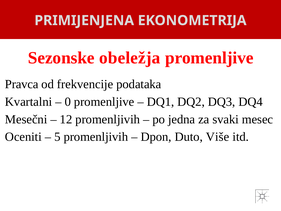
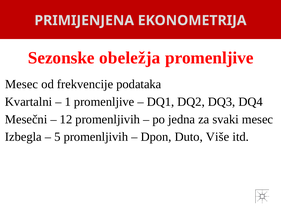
Pravca: Pravca -> Mesec (22, 84)
0: 0 -> 1 (68, 102)
Oceniti: Oceniti -> Izbegla (23, 137)
